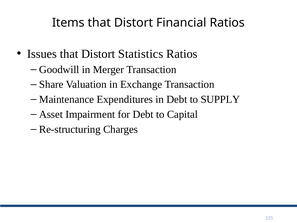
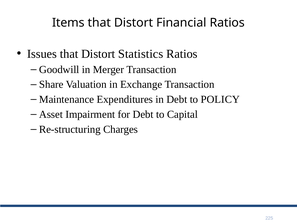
SUPPLY: SUPPLY -> POLICY (220, 99)
